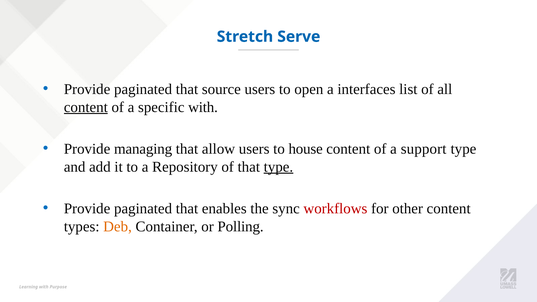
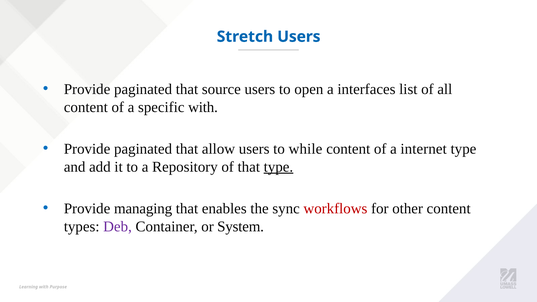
Stretch Serve: Serve -> Users (299, 37)
content underline: present -> none (86, 107)
managing: managing -> paginated (143, 149)
house: house -> while (305, 149)
support: support -> internet (424, 149)
paginated: paginated -> managing (143, 209)
Deb colour: orange -> purple (118, 226)
Polling: Polling -> System (241, 226)
